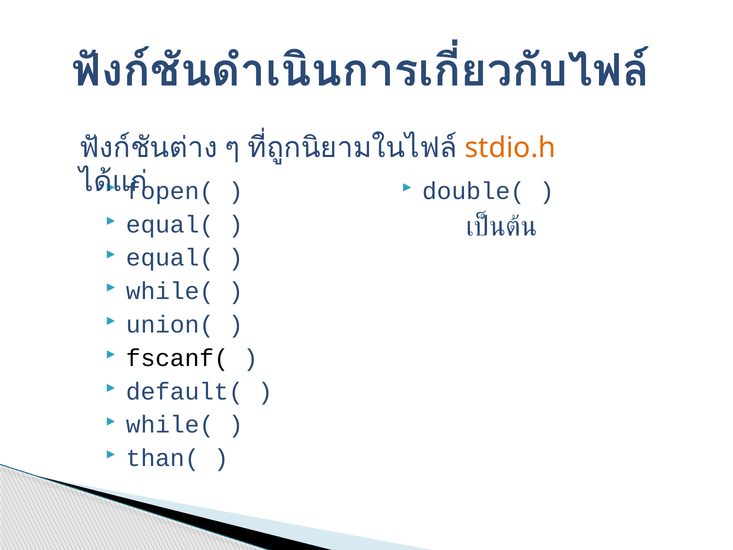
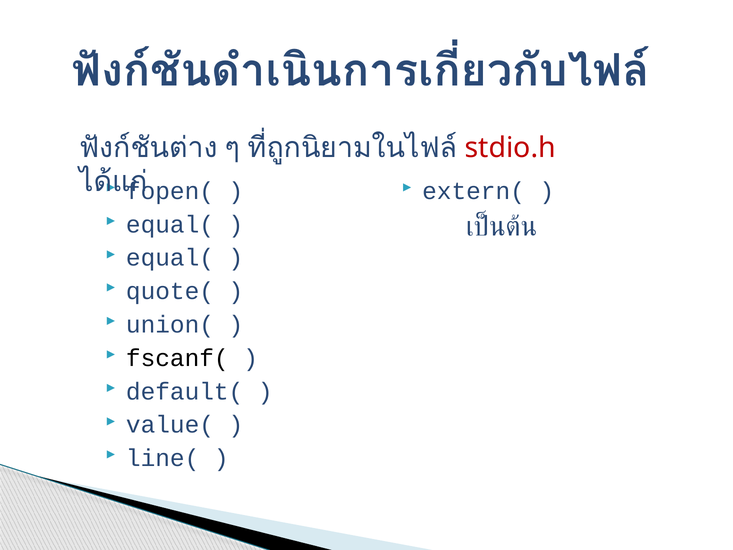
stdio.h colour: orange -> red (510, 148)
double(: double( -> extern( (474, 191)
while(: while( -> quote( (170, 291)
while(: while( -> value( (170, 425)
than(: than( -> line( (163, 458)
